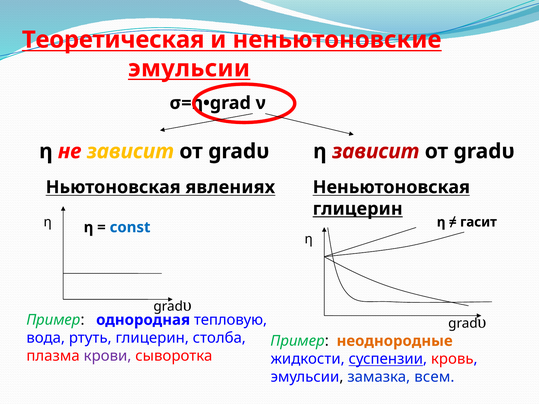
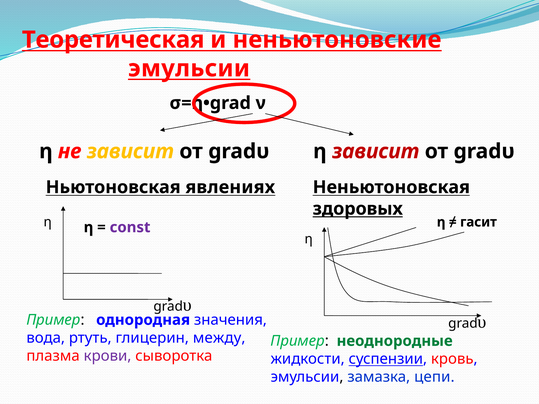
глицерин: глицерин -> здоровых (358, 209)
const colour: blue -> purple (130, 227)
тепловую: тепловую -> значения (230, 320)
столба: столба -> между (219, 338)
неоднородные colour: orange -> green (395, 341)
всем: всем -> цепи (434, 377)
